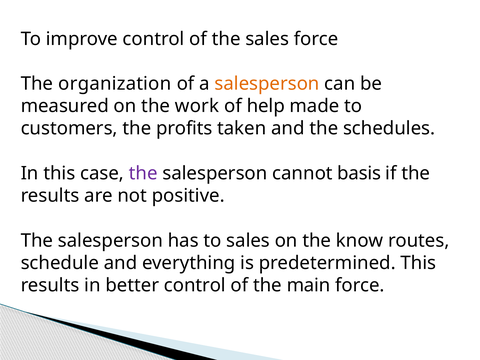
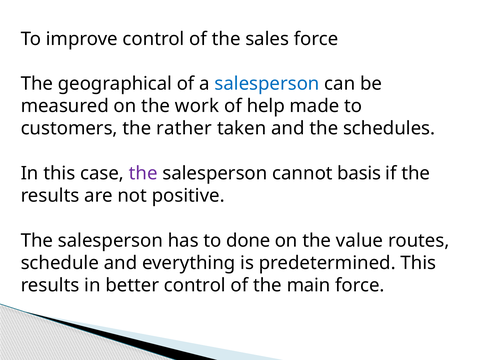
organization: organization -> geographical (115, 84)
salesperson colour: orange -> blue (267, 84)
profits: profits -> rather (184, 129)
to sales: sales -> done (248, 241)
know: know -> value (360, 241)
